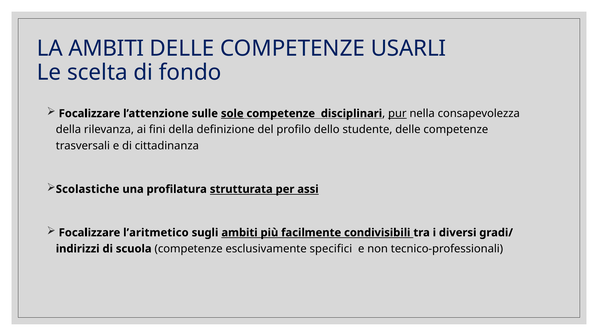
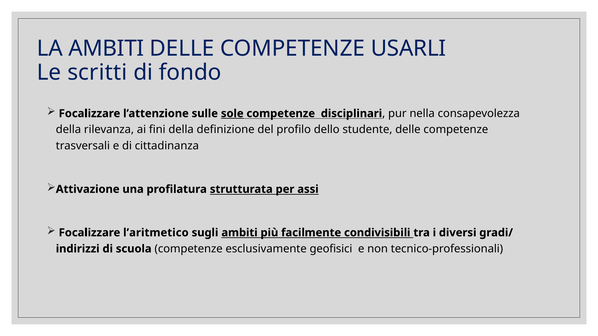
scelta: scelta -> scritti (97, 73)
pur underline: present -> none (397, 114)
Scolastiche: Scolastiche -> Attivazione (88, 189)
specifici: specifici -> geofisici (331, 249)
